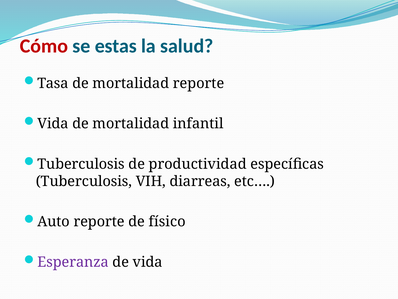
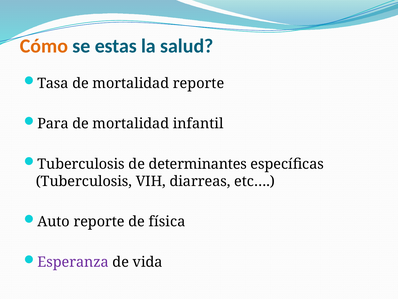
Cómo colour: red -> orange (44, 46)
Vida: Vida -> Para (53, 123)
productividad: productividad -> determinantes (198, 164)
físico: físico -> física (167, 221)
